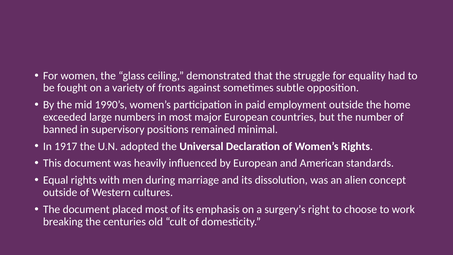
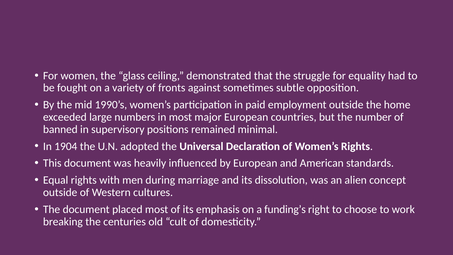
1917: 1917 -> 1904 (66, 146)
surgery’s: surgery’s -> funding’s (285, 209)
